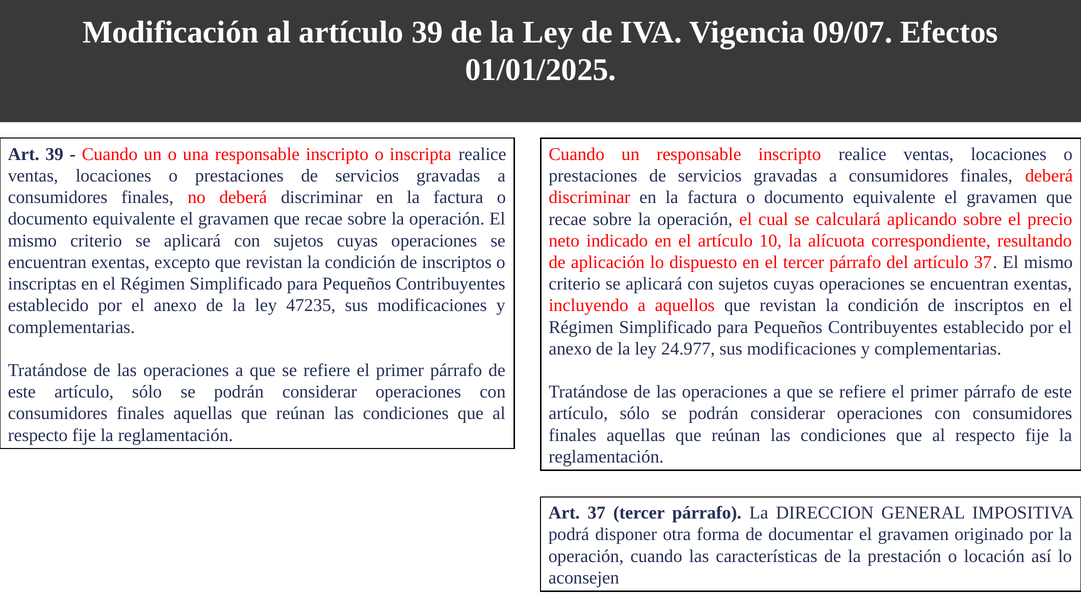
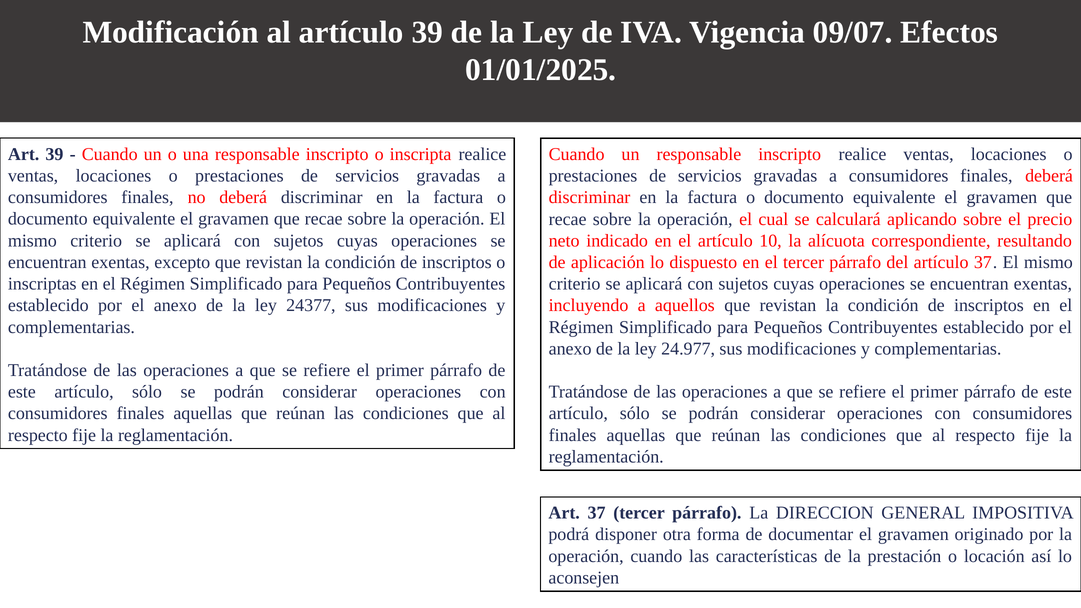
47235: 47235 -> 24377 (311, 305)
